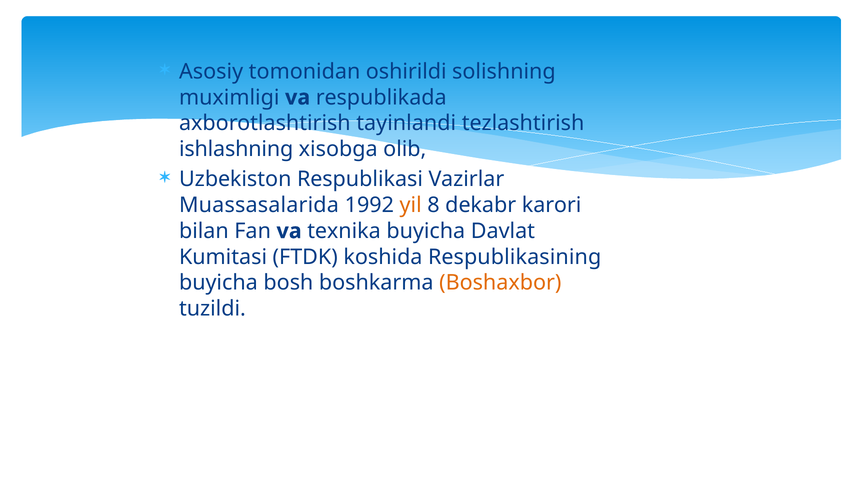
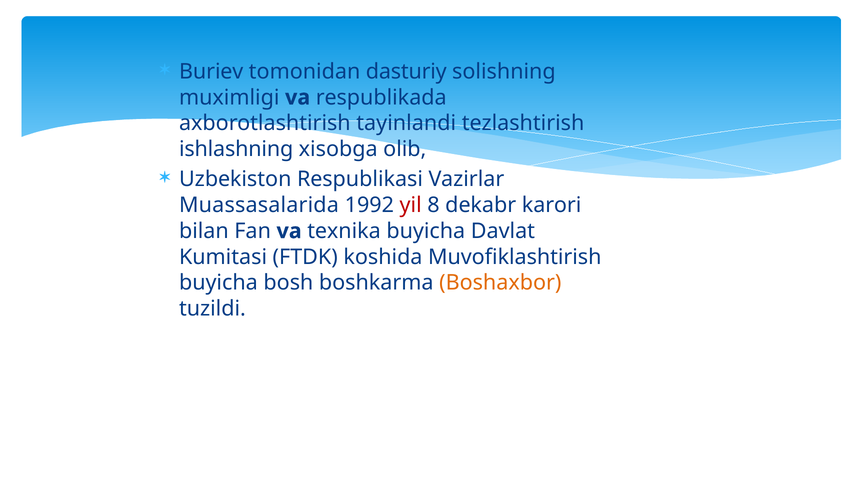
Asosiy: Asosiy -> Buriеv (211, 72)
oshirildi: oshirildi -> dasturiy (406, 72)
yil colour: orange -> red (411, 205)
Rеspublikasining: Rеspublikasining -> Muvofiklashtirish (515, 257)
